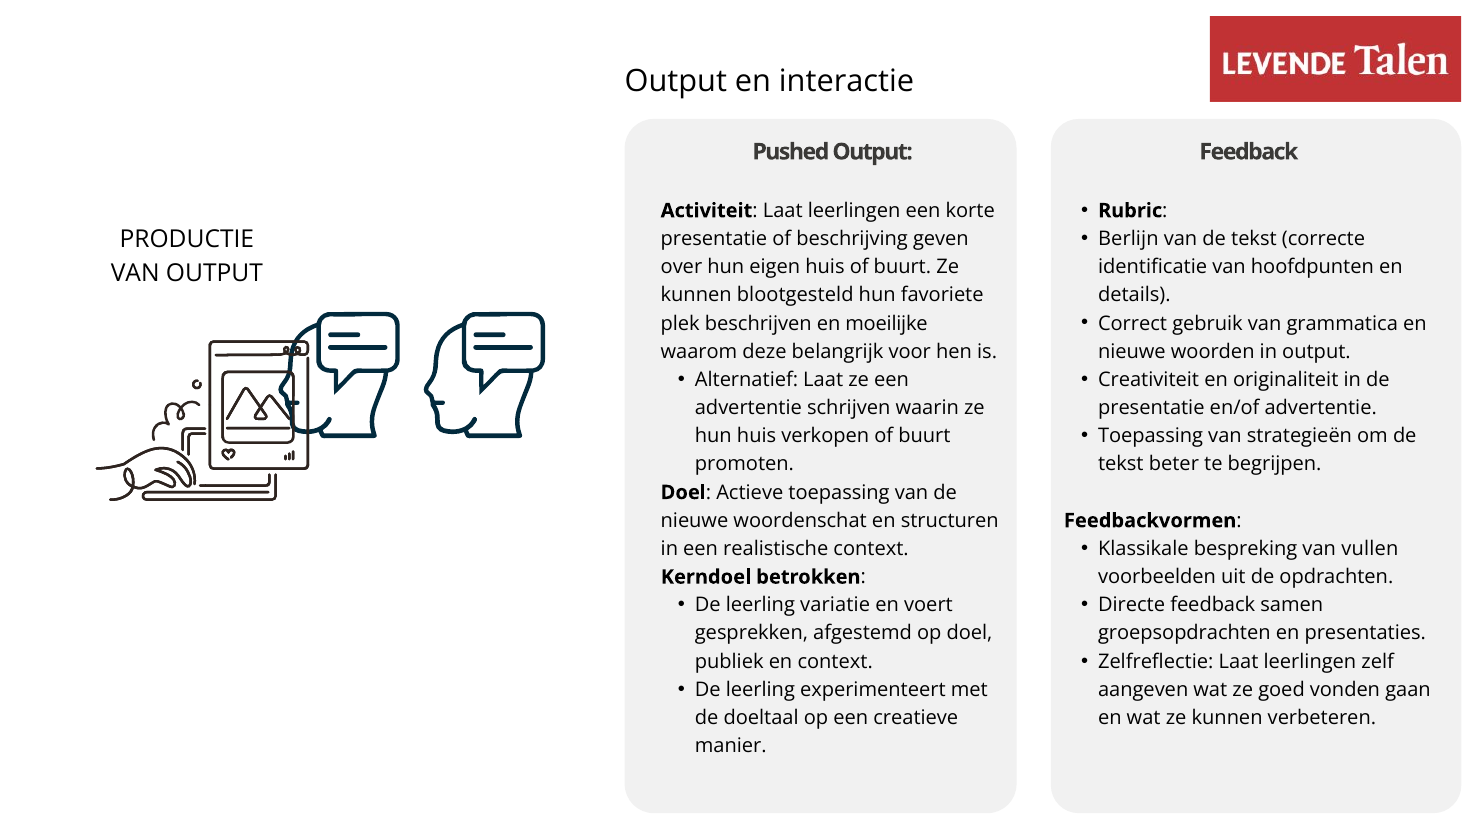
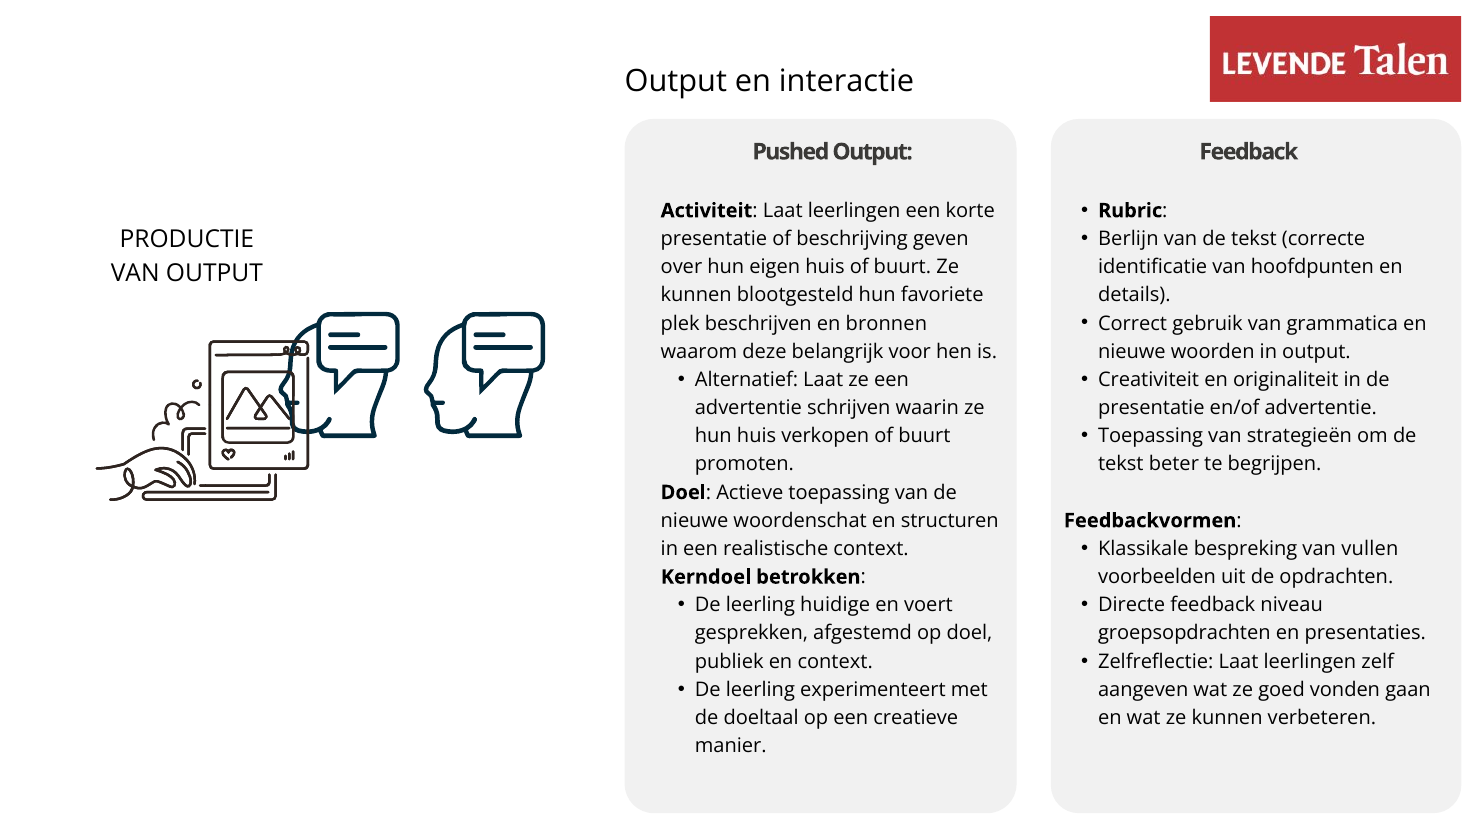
moeilijke: moeilijke -> bronnen (886, 323)
variatie: variatie -> huidige (835, 605)
samen: samen -> niveau (1292, 605)
